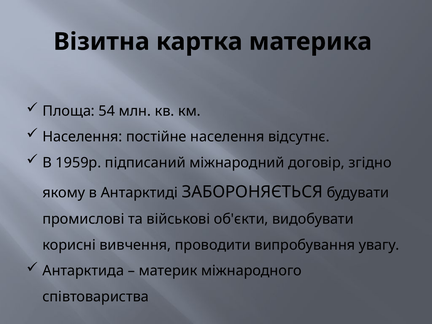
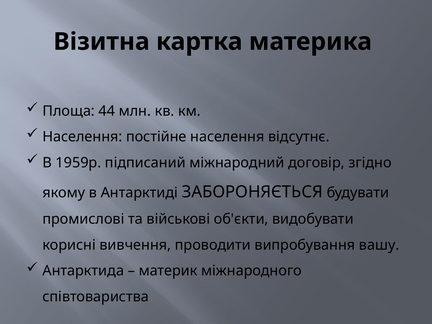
54: 54 -> 44 (107, 111)
увагу: увагу -> вашу (379, 245)
